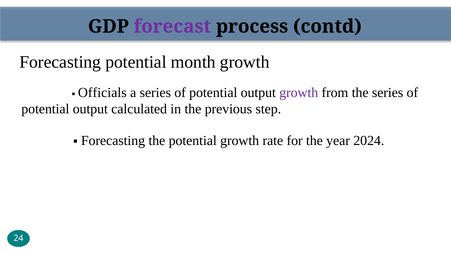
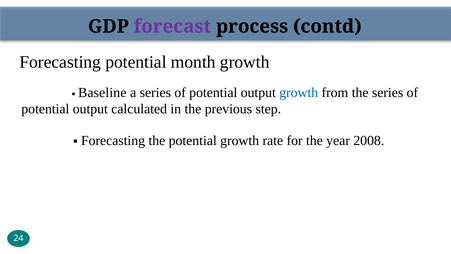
Officials: Officials -> Baseline (102, 93)
growth colour: purple -> blue (299, 93)
2024: 2024 -> 2008 (369, 141)
